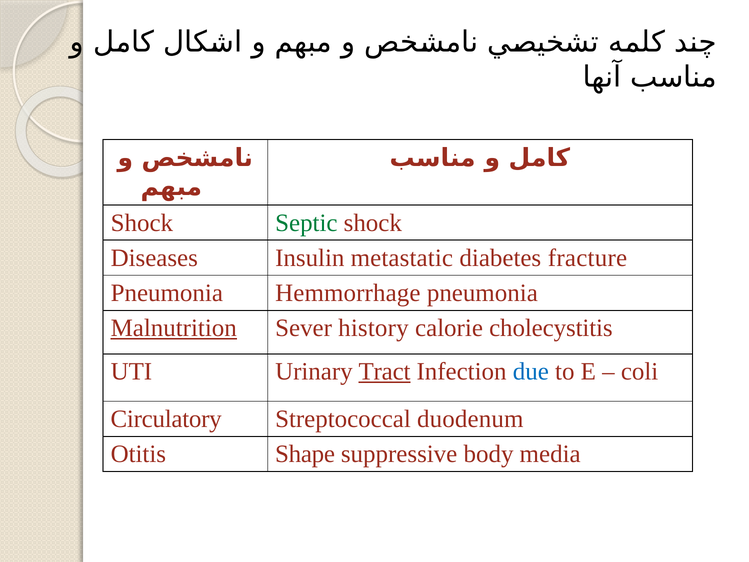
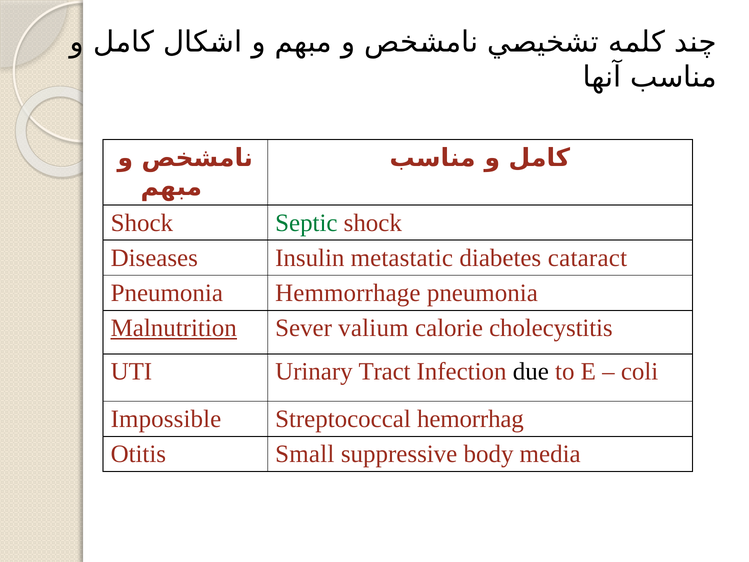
fracture: fracture -> cataract (587, 258)
history: history -> valium (373, 328)
Tract underline: present -> none (384, 371)
due colour: blue -> black (531, 371)
Circulatory: Circulatory -> Impossible (166, 419)
duodenum: duodenum -> hemorrhag (470, 419)
Shape: Shape -> Small (305, 454)
